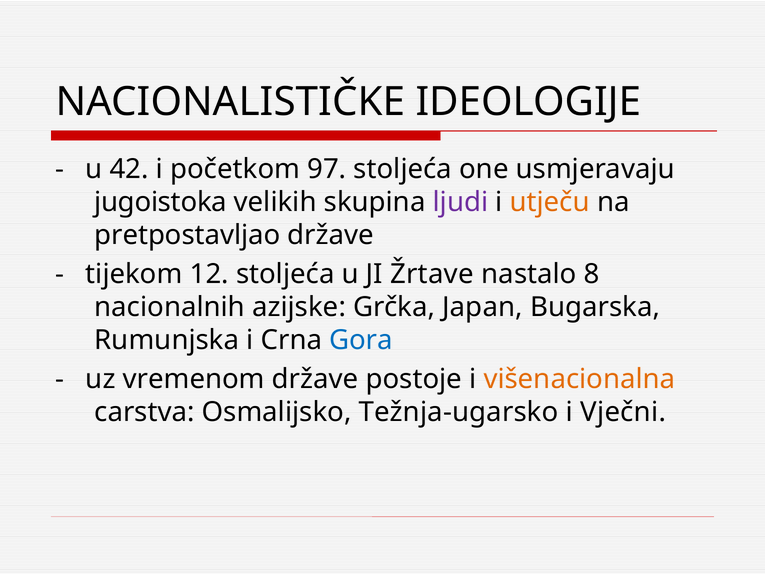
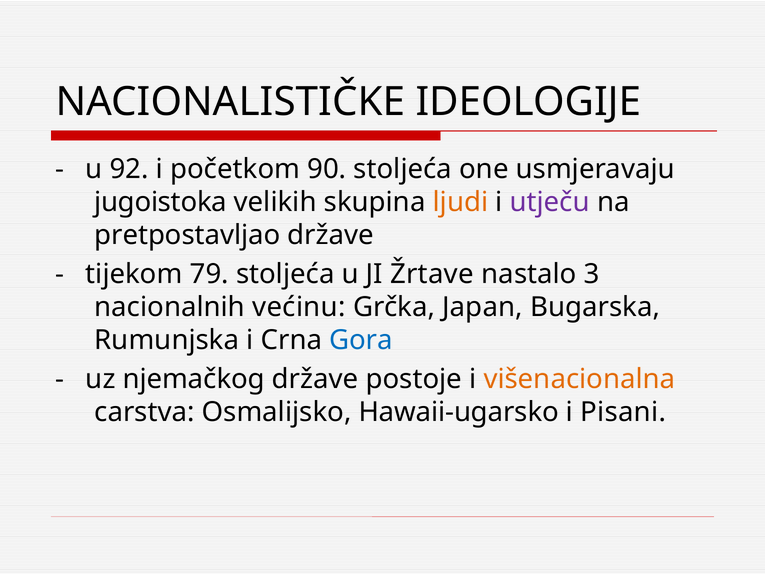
42: 42 -> 92 (129, 169)
97: 97 -> 90 (327, 169)
ljudi colour: purple -> orange (461, 202)
utječu colour: orange -> purple (550, 202)
12: 12 -> 79 (209, 274)
8: 8 -> 3 (592, 274)
azijske: azijske -> većinu (299, 307)
vremenom: vremenom -> njemačkog (194, 379)
Težnja-ugarsko: Težnja-ugarsko -> Hawaii-ugarsko (459, 412)
Vječni: Vječni -> Pisani (623, 412)
